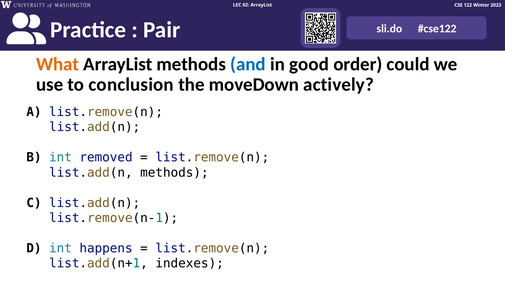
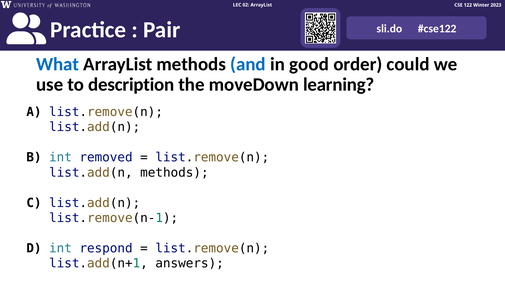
What colour: orange -> blue (58, 64)
conclusion: conclusion -> description (131, 85)
actively: actively -> learning (339, 85)
happens: happens -> respond (106, 248)
indexes: indexes -> answers (190, 264)
